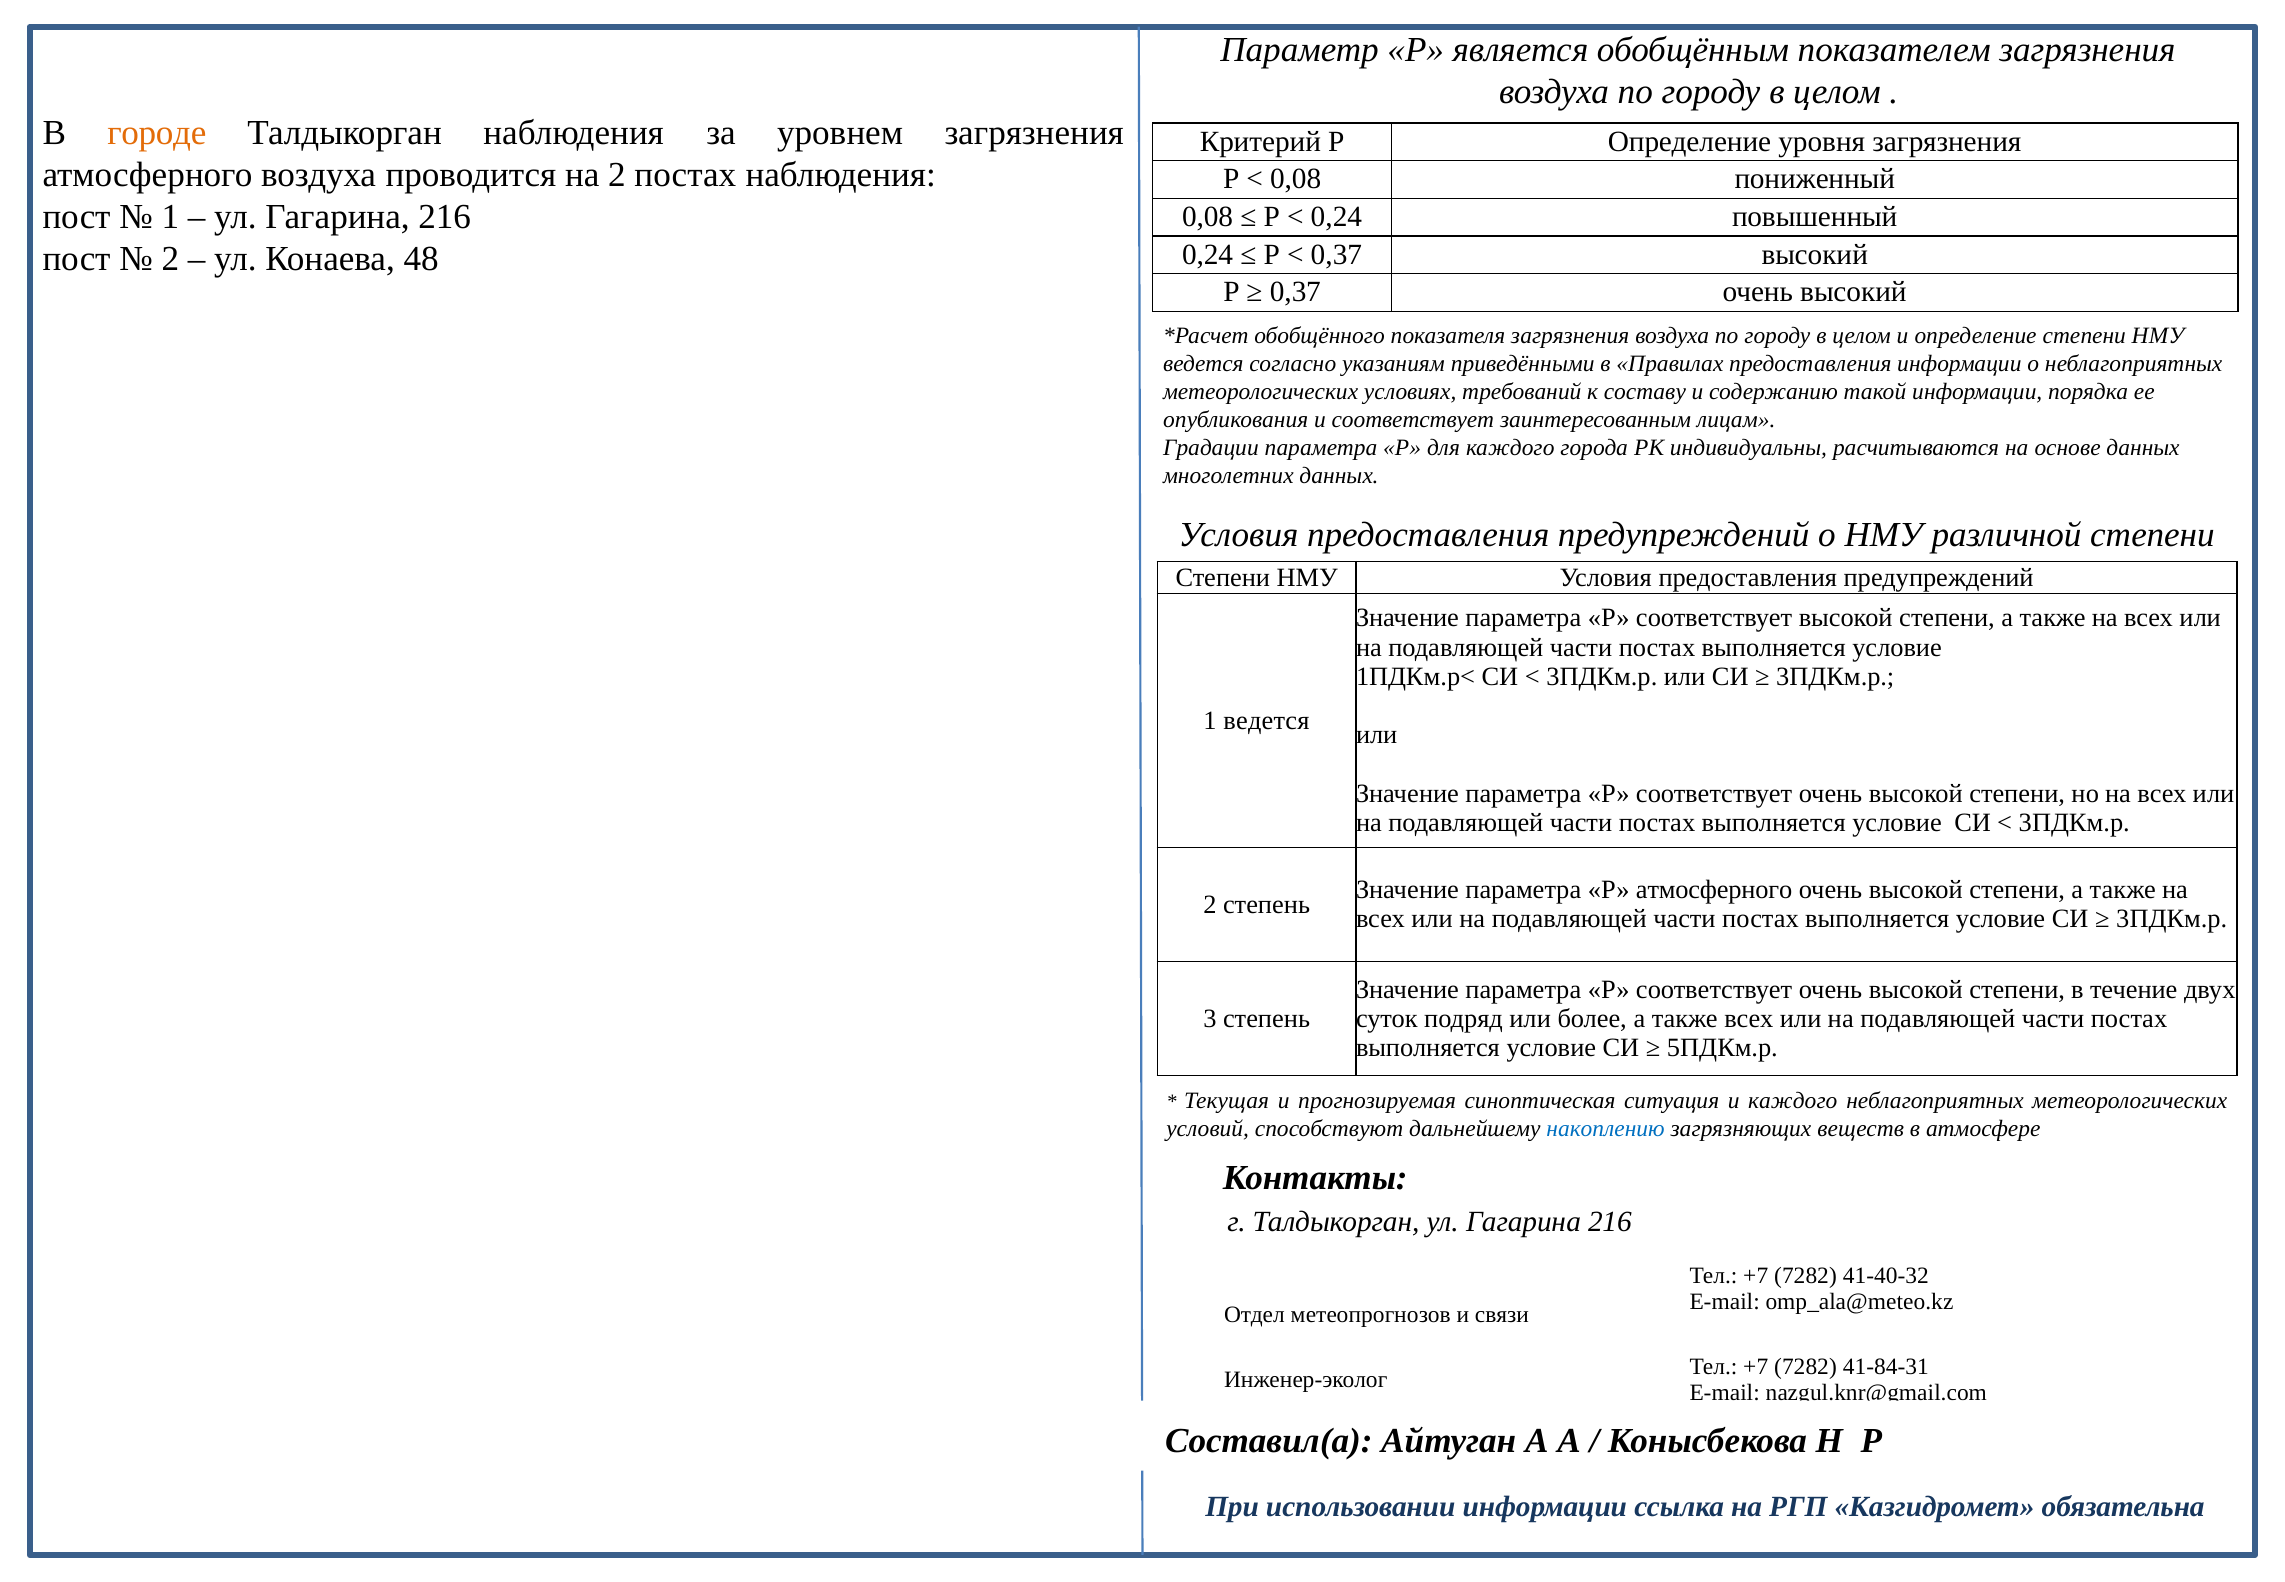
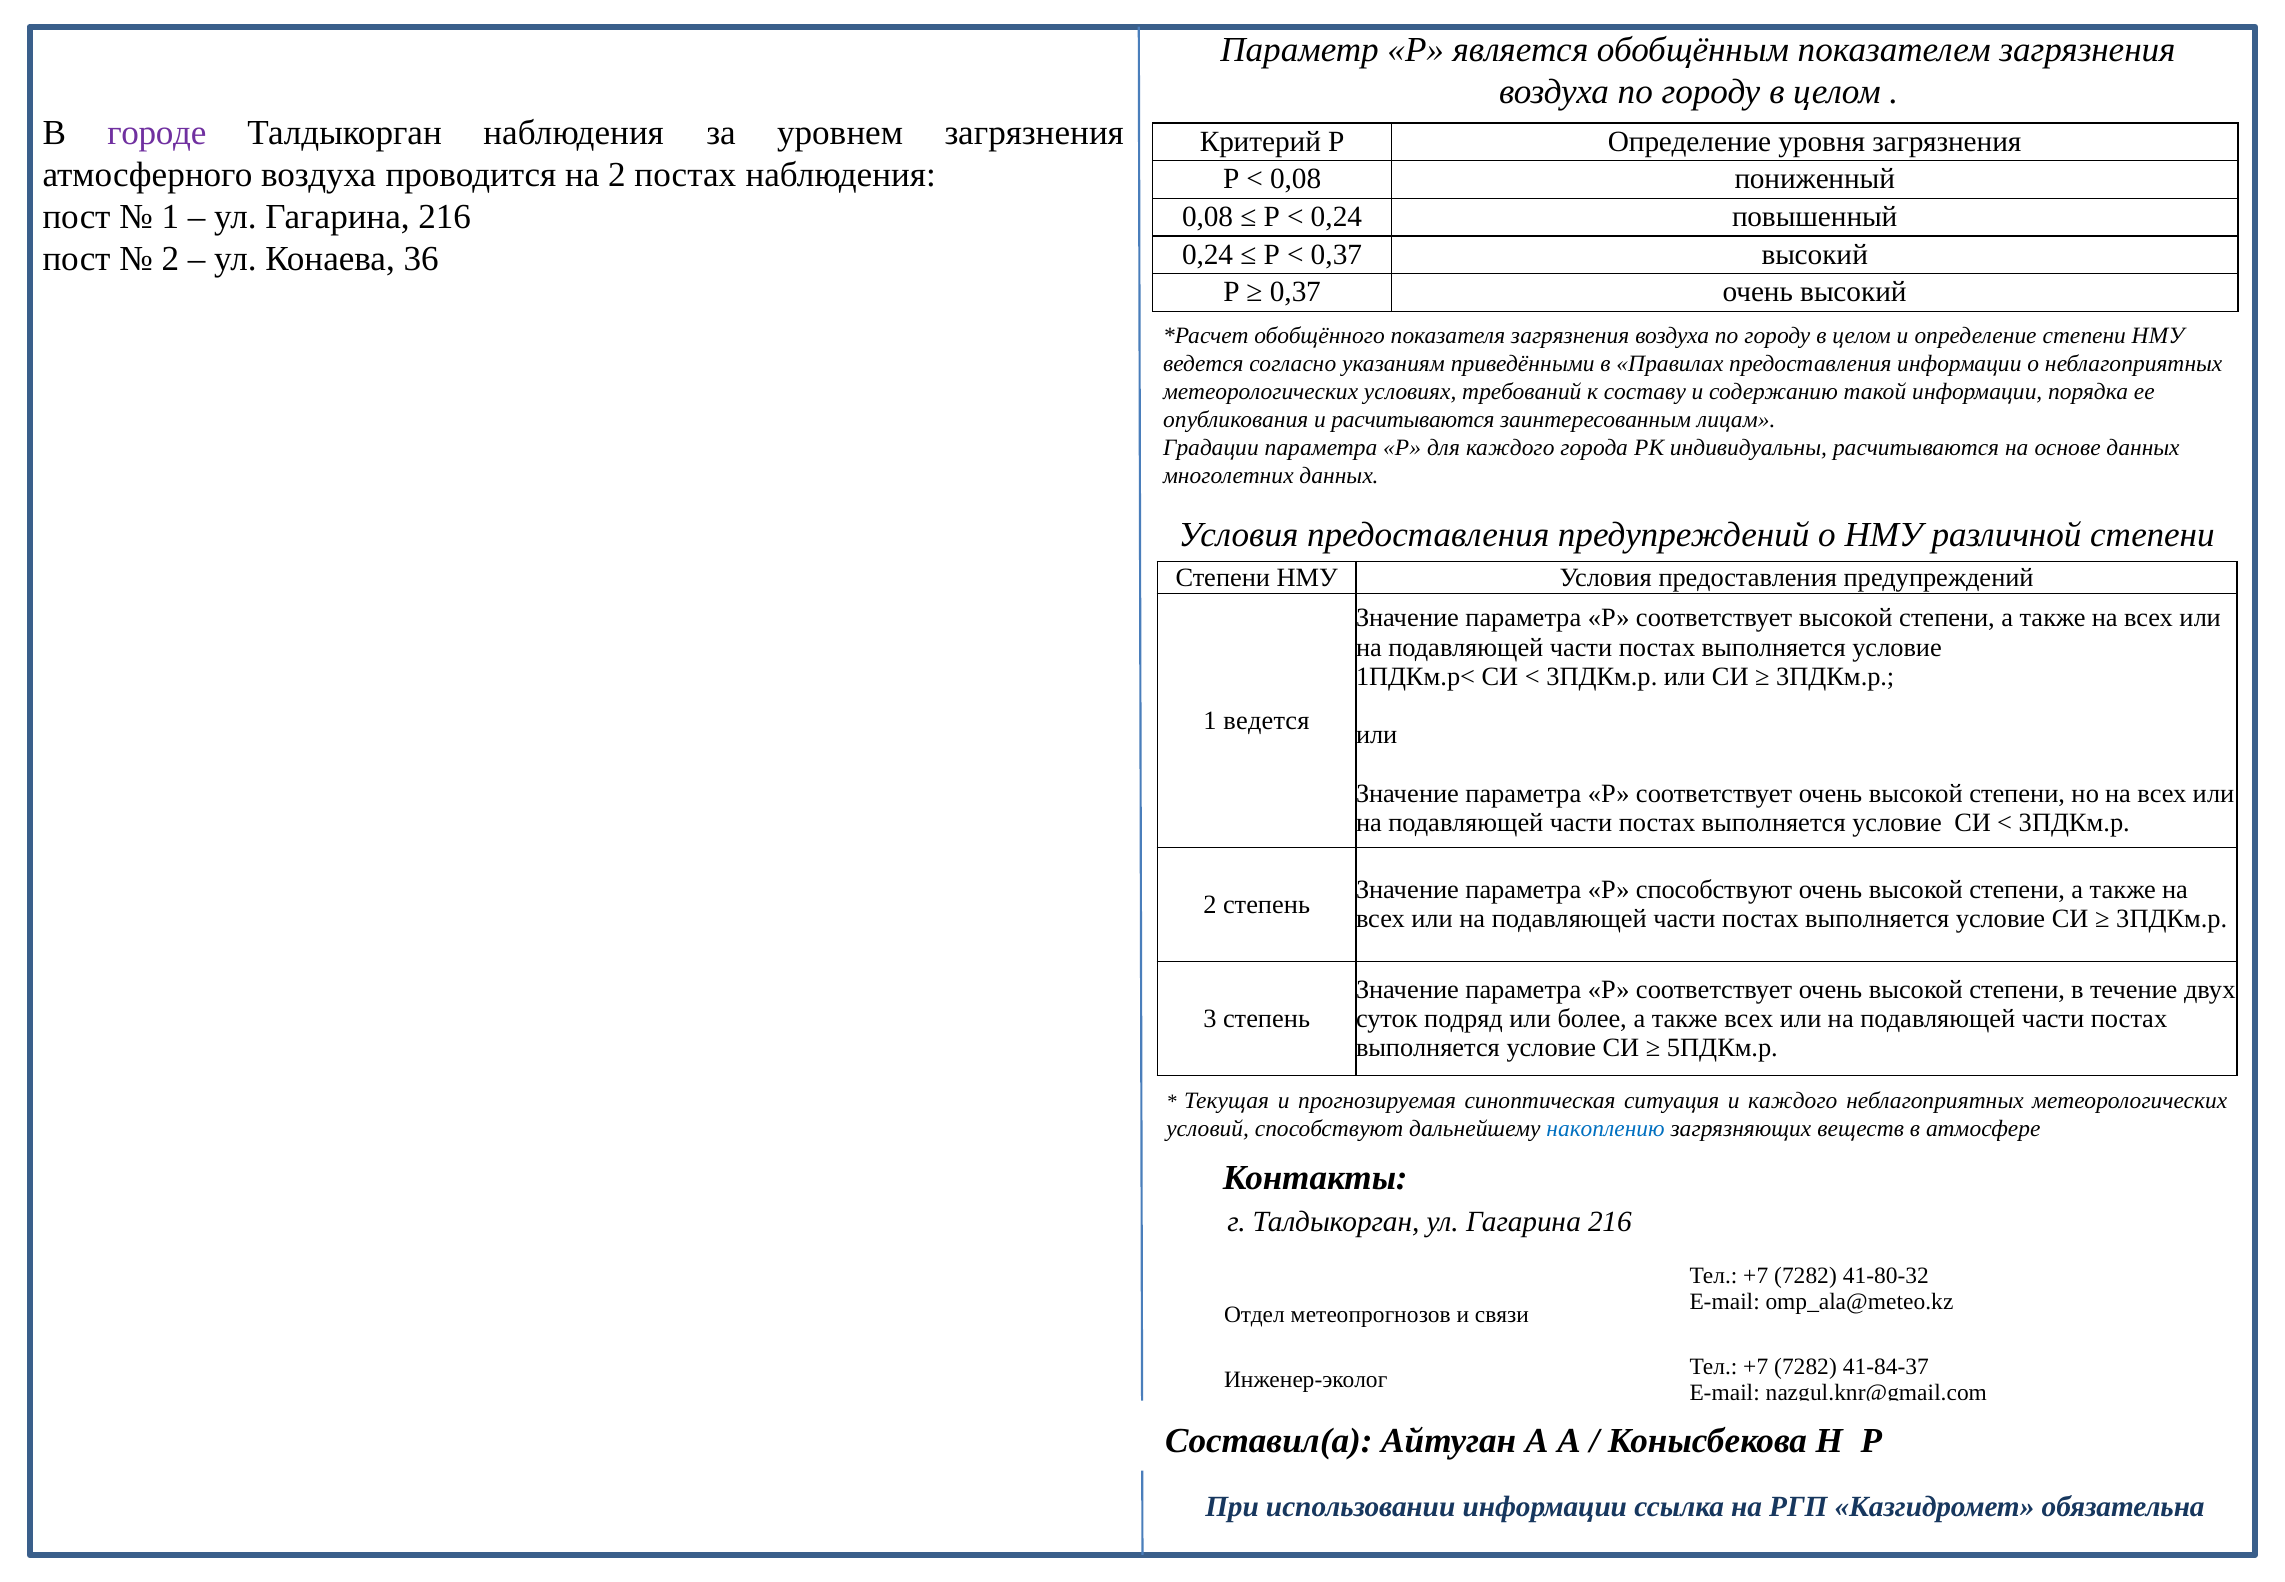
городе colour: orange -> purple (157, 133)
48: 48 -> 36 (421, 259)
и соответствует: соответствует -> расчитываются (1413, 420)
Р атмосферного: атмосферного -> способствуют (1714, 890)
41-40-32: 41-40-32 -> 41-80-32 (1886, 1275)
41-84-31: 41-84-31 -> 41-84-37 (1886, 1367)
